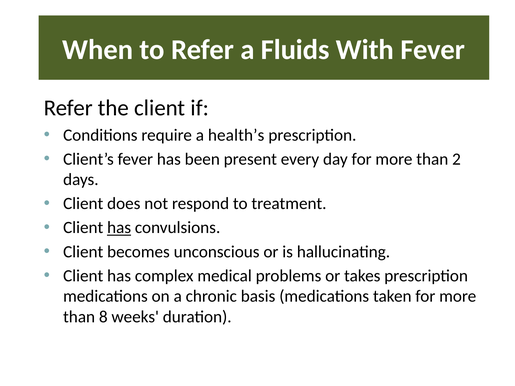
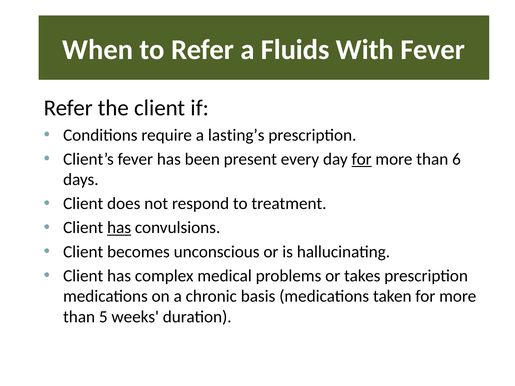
health’s: health’s -> lasting’s (236, 135)
for underline: none -> present (362, 159)
2: 2 -> 6 (456, 159)
8: 8 -> 5 (103, 317)
